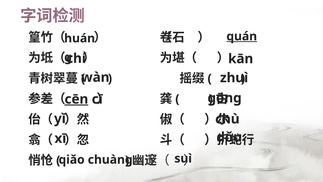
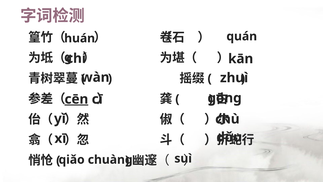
quán underline: present -> none (242, 36)
